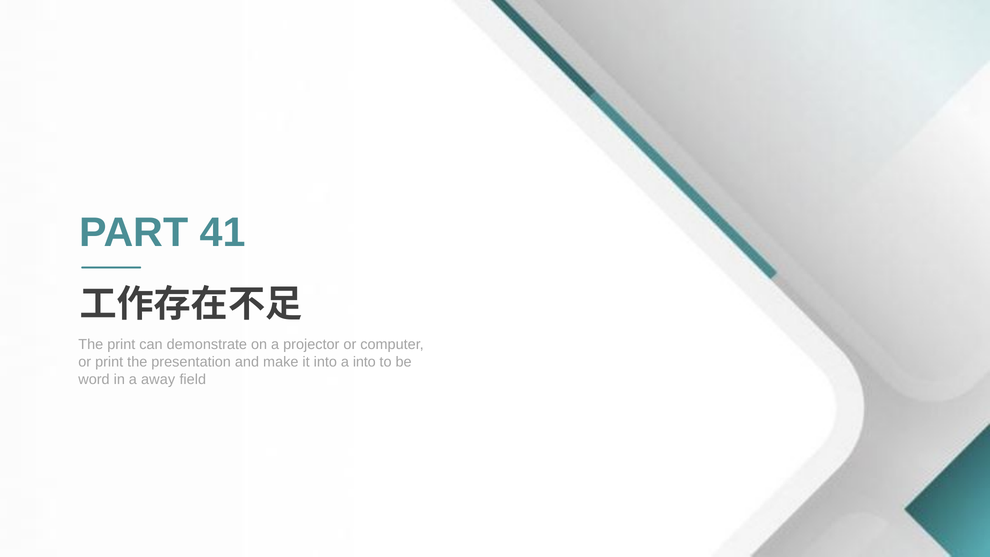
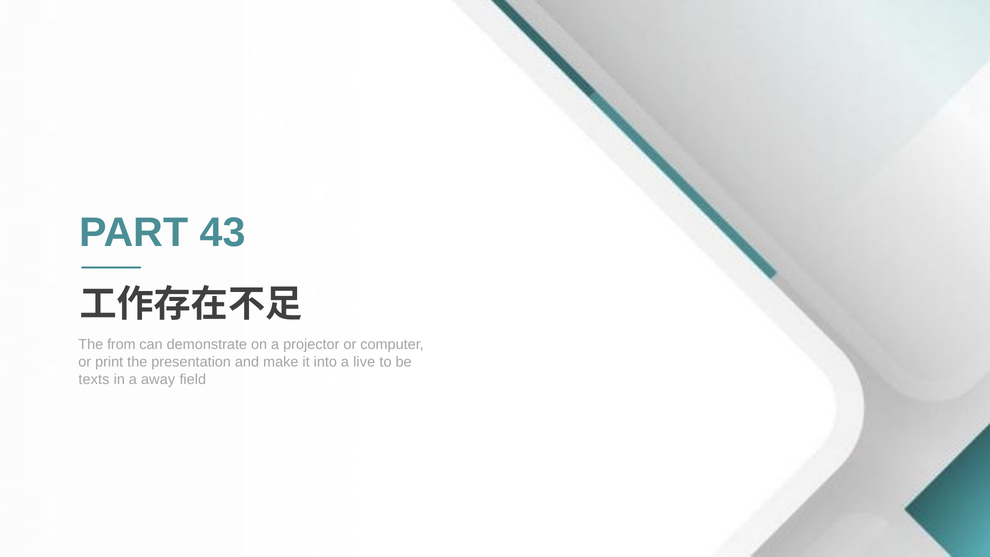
41: 41 -> 43 (223, 233)
The print: print -> from (121, 345)
a into: into -> live (364, 362)
word: word -> texts (94, 379)
